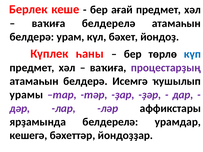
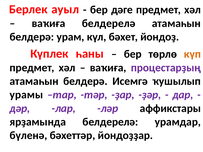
кеше: кеше -> ауыл (65, 9)
ағай: ағай -> дәге (122, 10)
күп colour: blue -> orange (192, 54)
кешегә: кешегә -> бүленә (28, 136)
